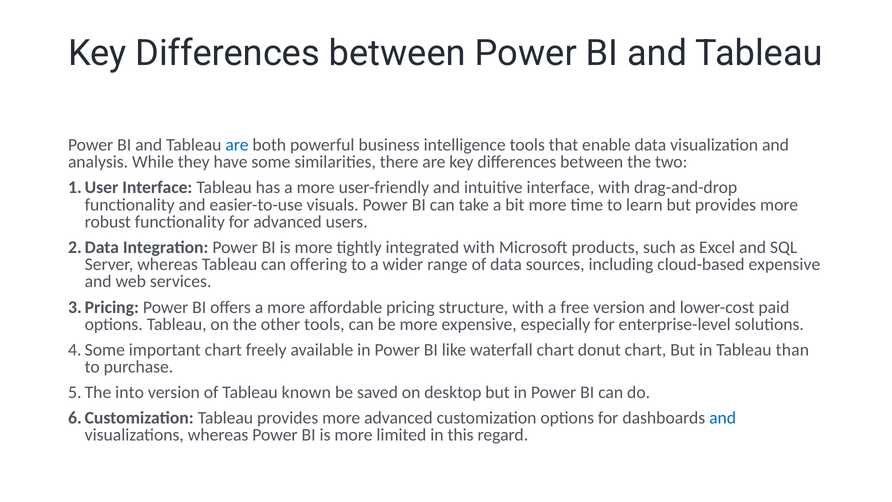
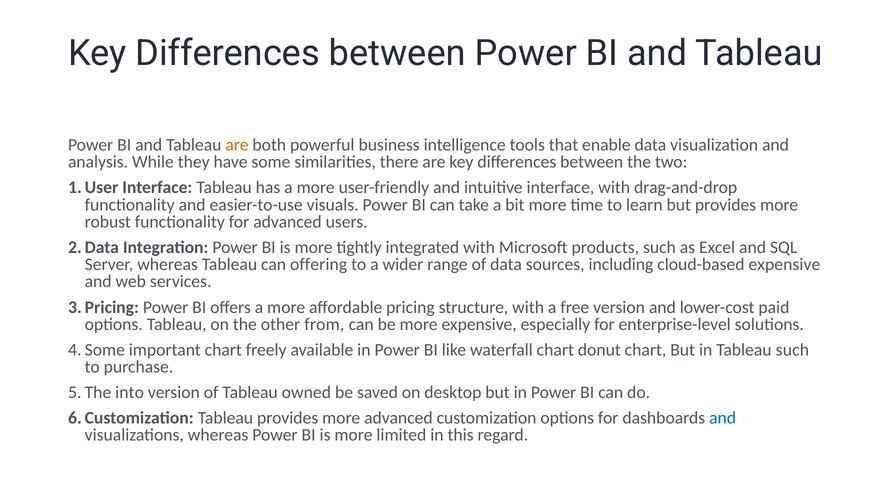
are colour: blue -> orange (237, 145)
other tools: tools -> from (324, 324)
Tableau than: than -> such (792, 350)
known: known -> owned (306, 392)
